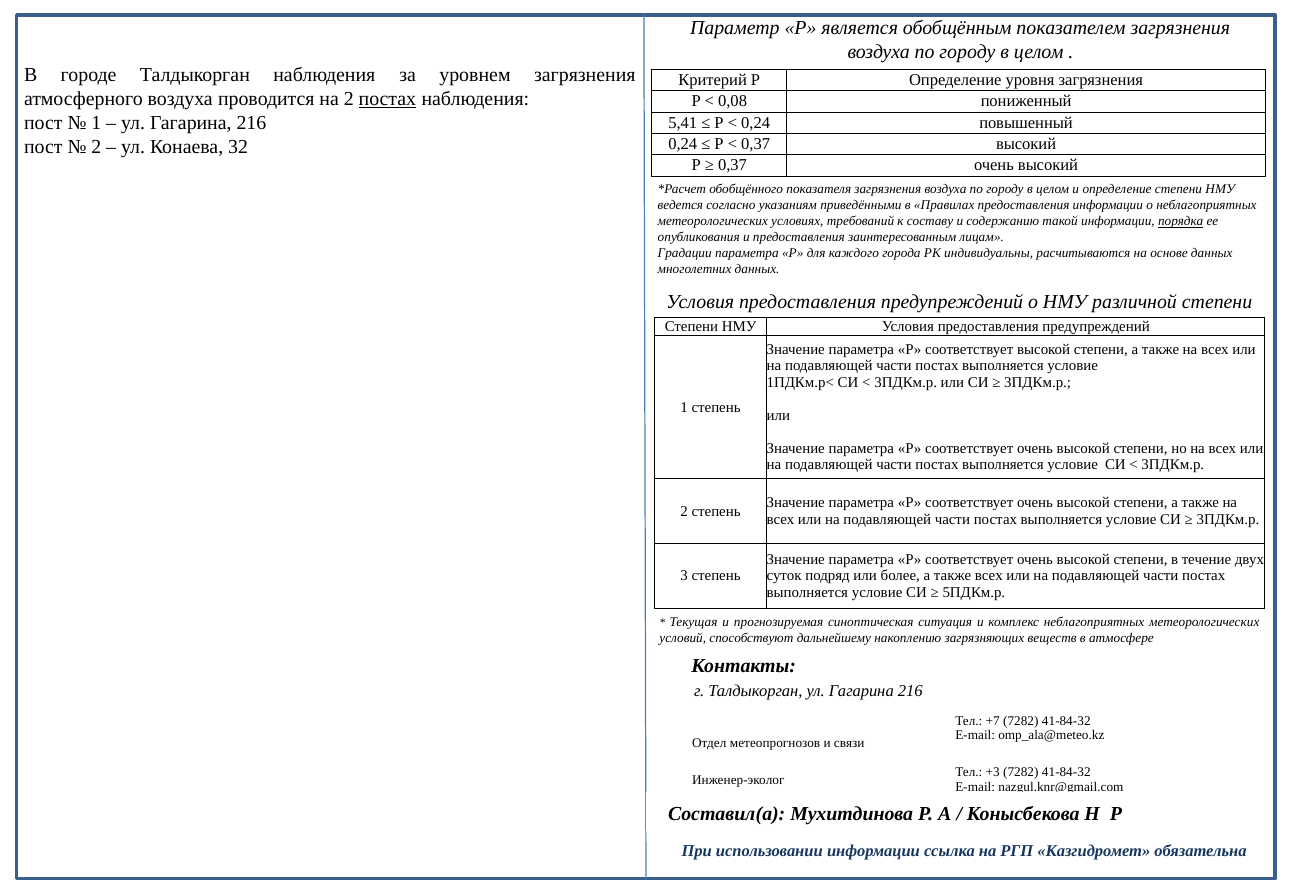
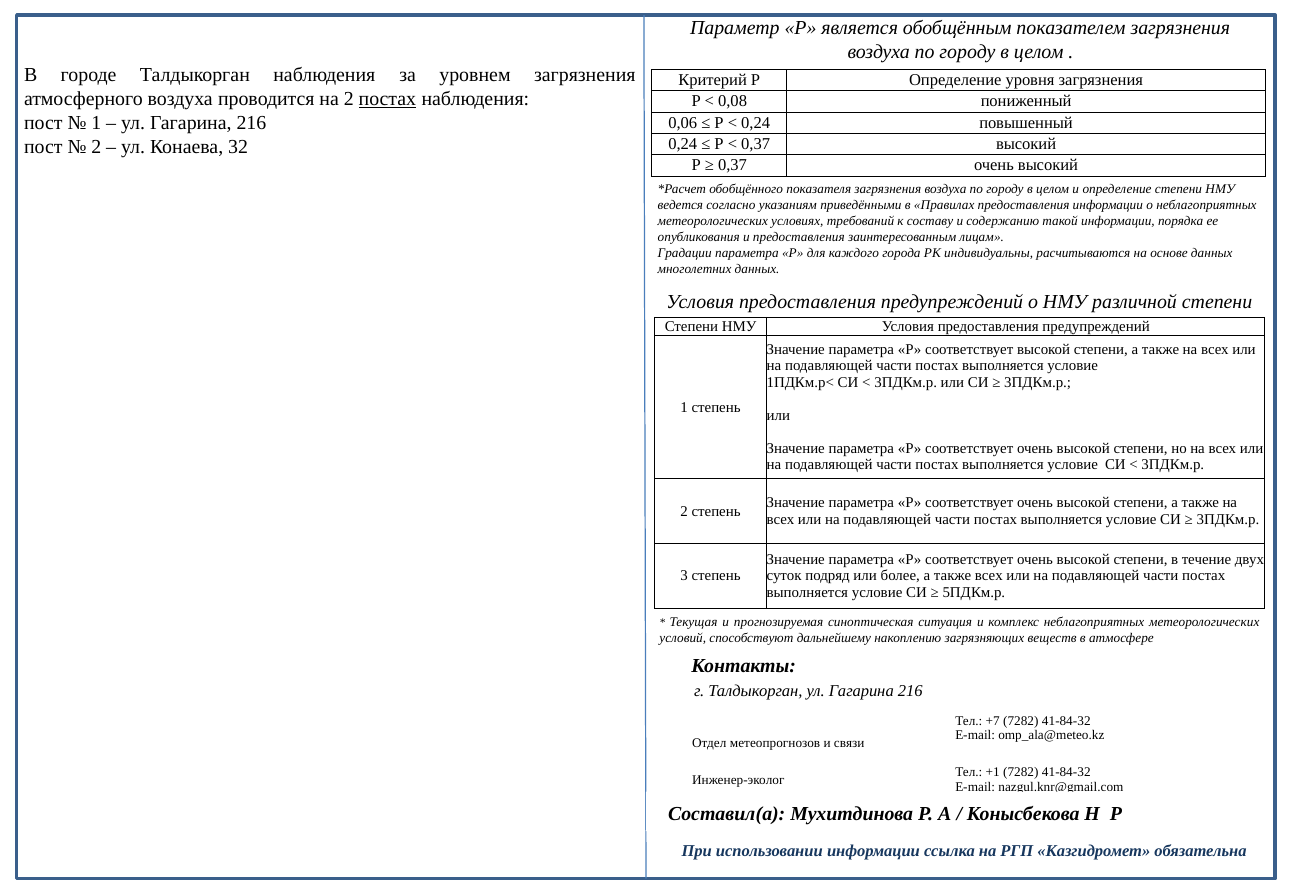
5,41: 5,41 -> 0,06 (683, 123)
порядка underline: present -> none (1181, 221)
+3: +3 -> +1 (993, 773)
